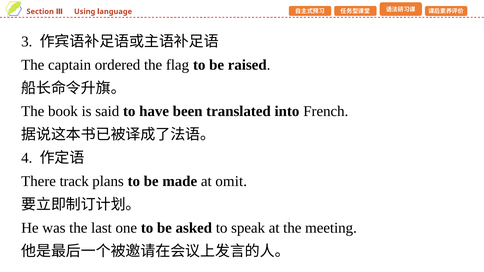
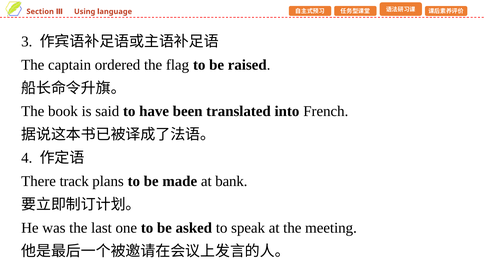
omit: omit -> bank (231, 181)
